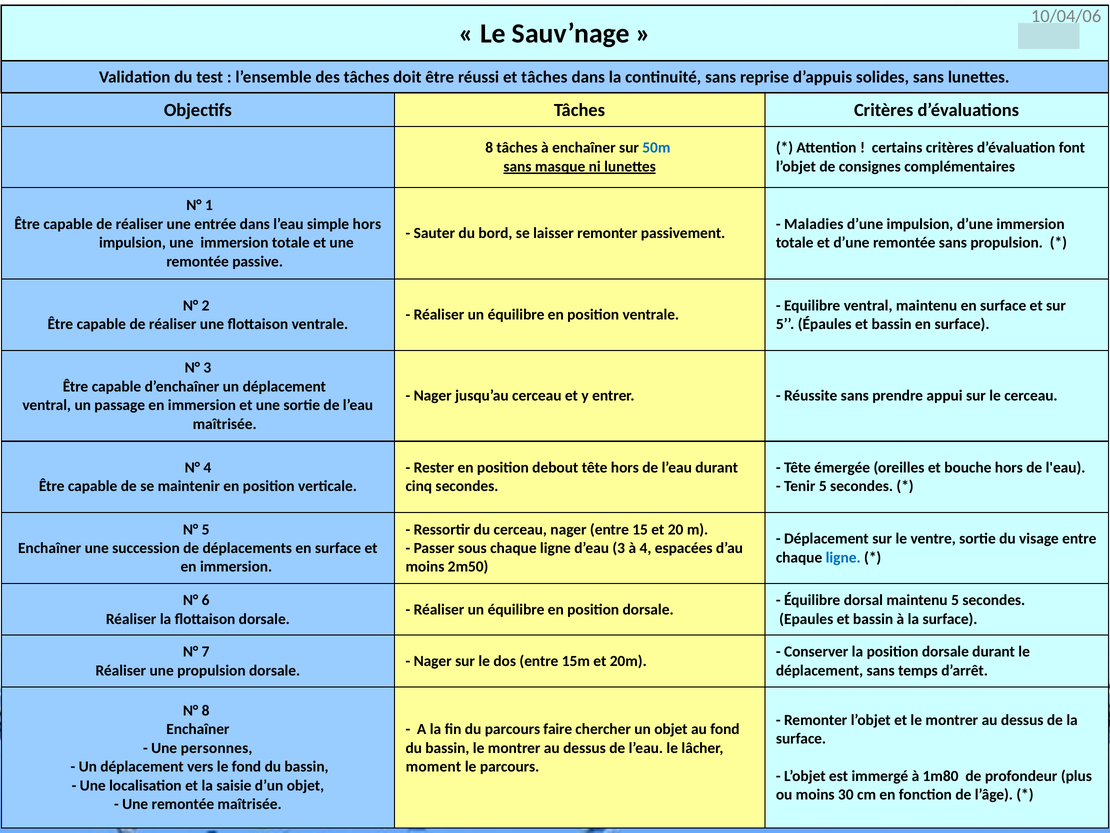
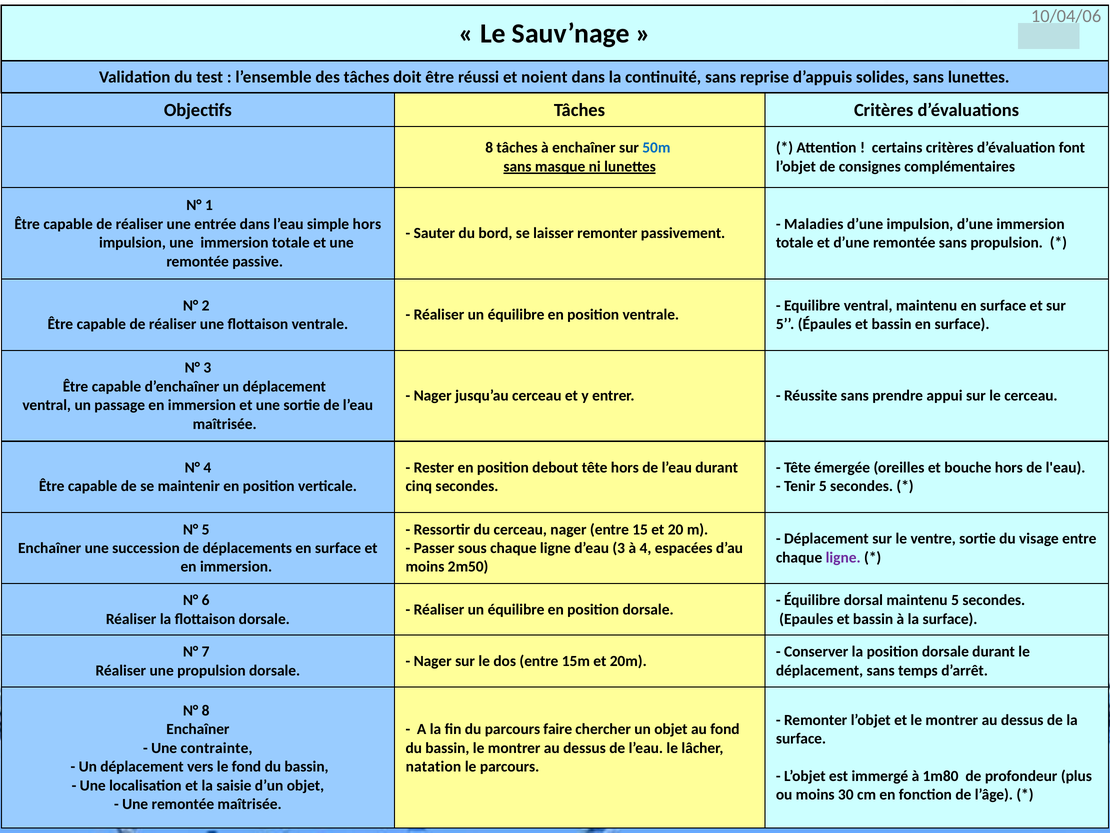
et tâches: tâches -> noient (544, 77)
ligne colour: blue -> purple (843, 557)
personnes: personnes -> contrainte (217, 748)
moment: moment -> natation (433, 766)
